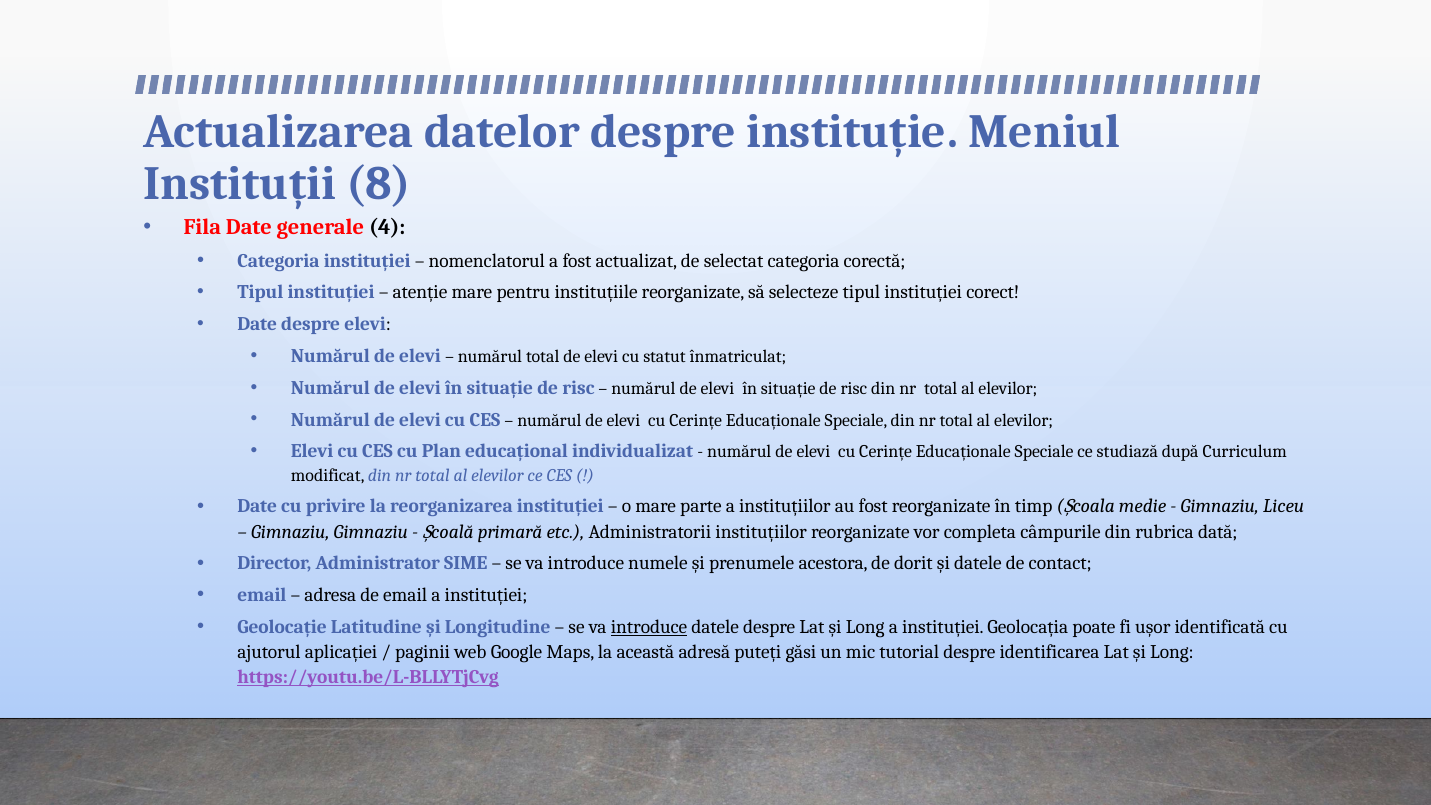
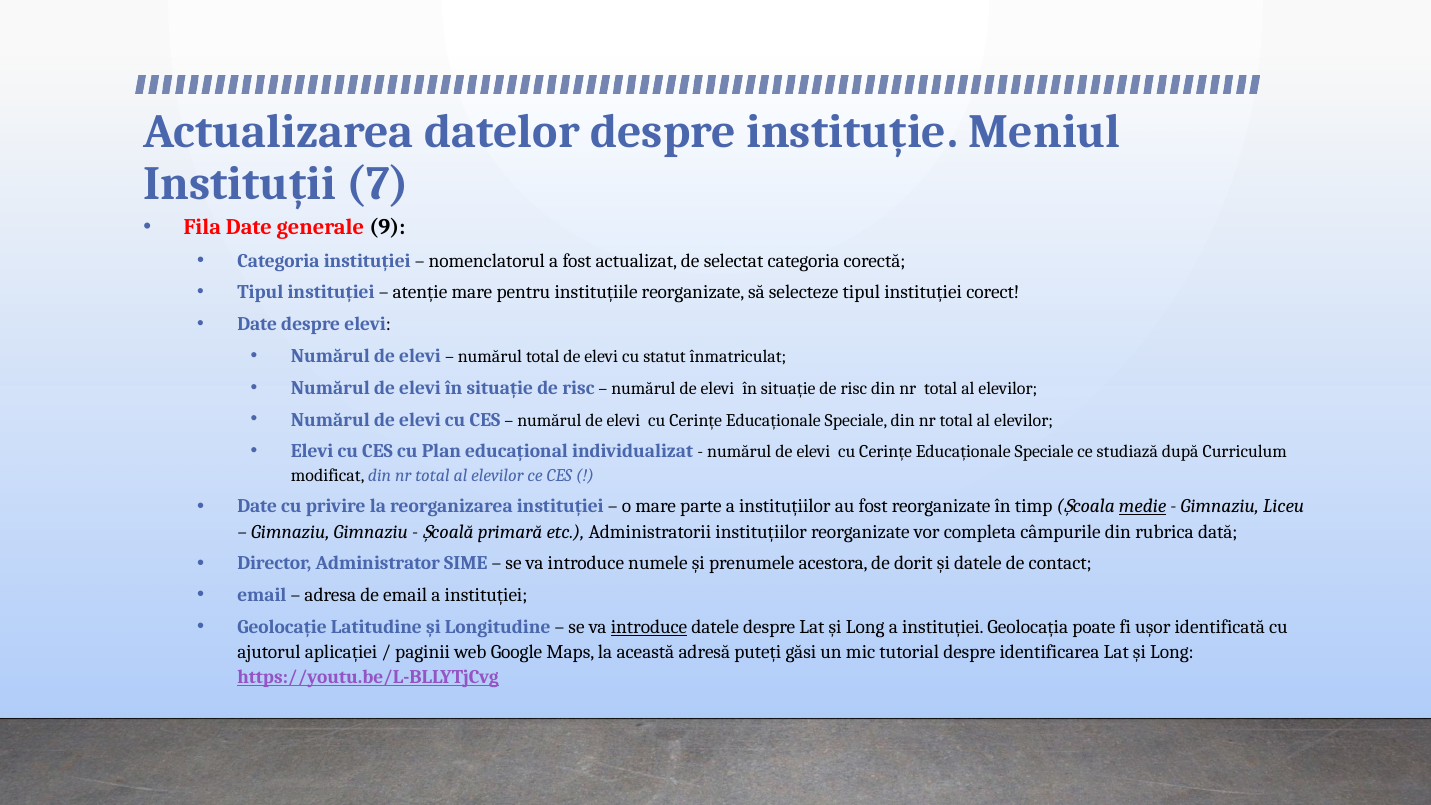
8: 8 -> 7 (378, 183)
4: 4 -> 9 (387, 227)
medie underline: none -> present (1143, 507)
